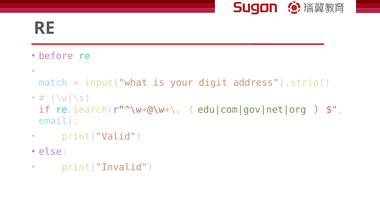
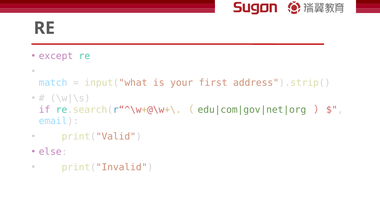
before: before -> except (56, 56)
digit: digit -> first (213, 83)
